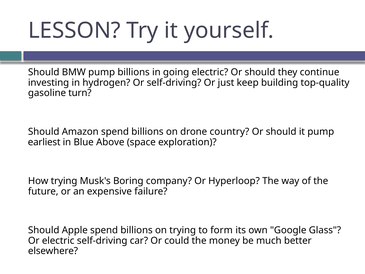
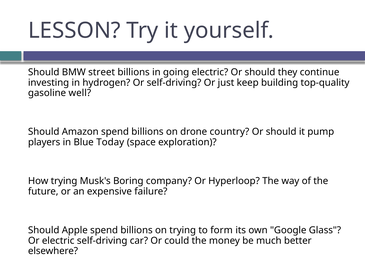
BMW pump: pump -> street (102, 72)
turn: turn -> well (80, 93)
earliest: earliest -> players (44, 142)
Above: Above -> Today (110, 142)
